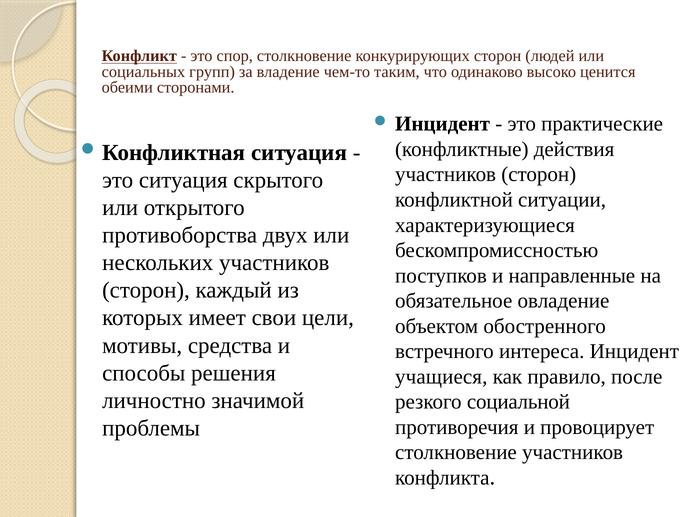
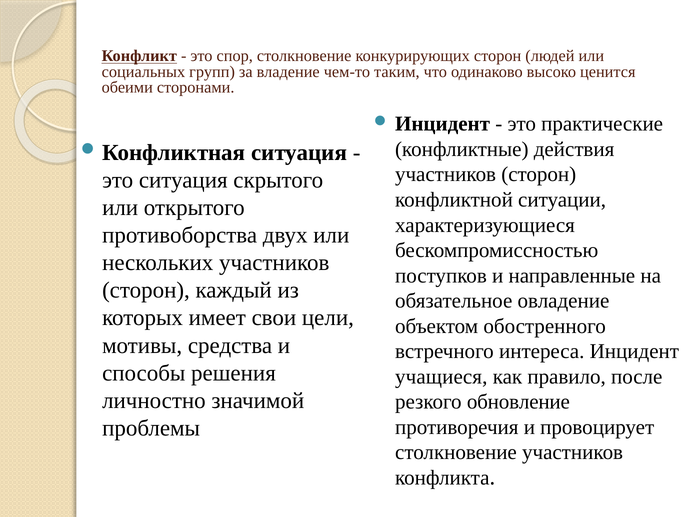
социальной: социальной -> обновление (518, 402)
